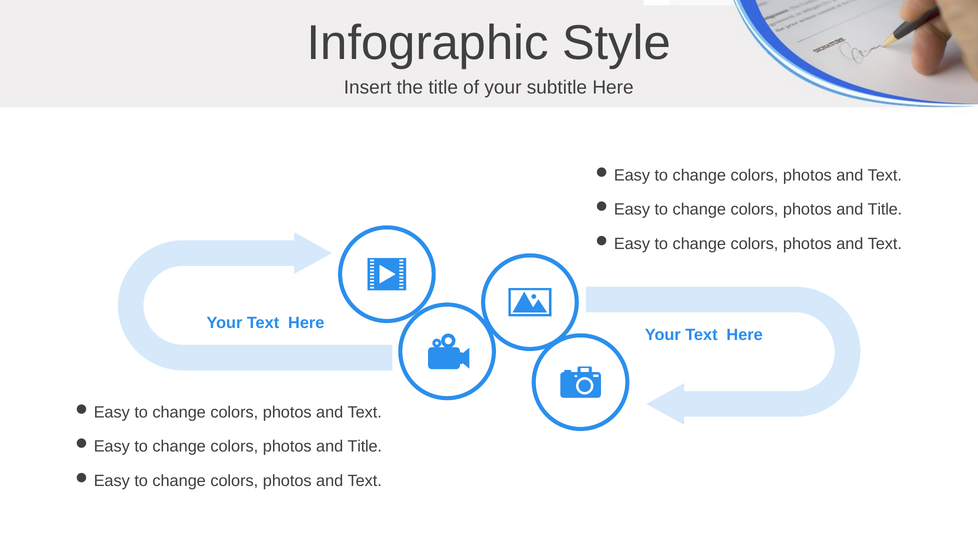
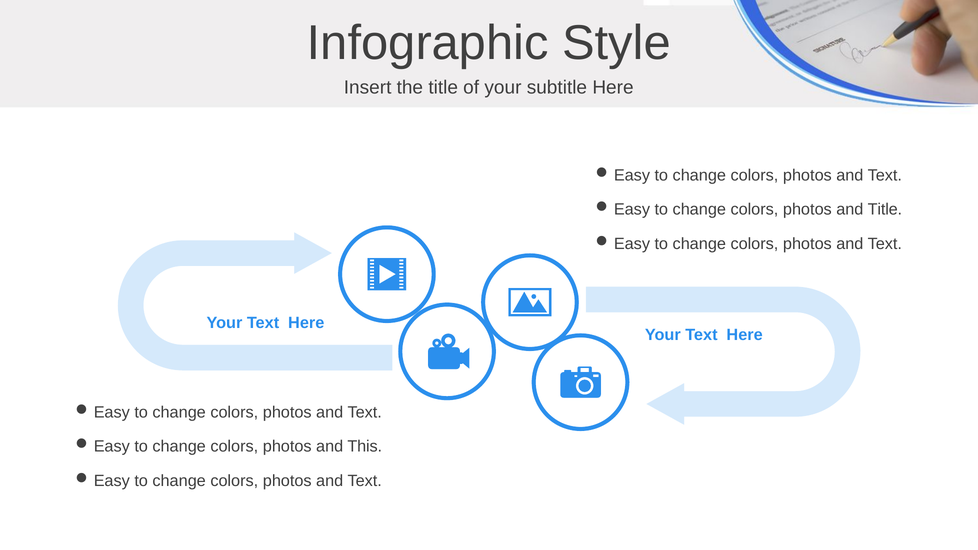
Title: Title -> This (365, 447)
